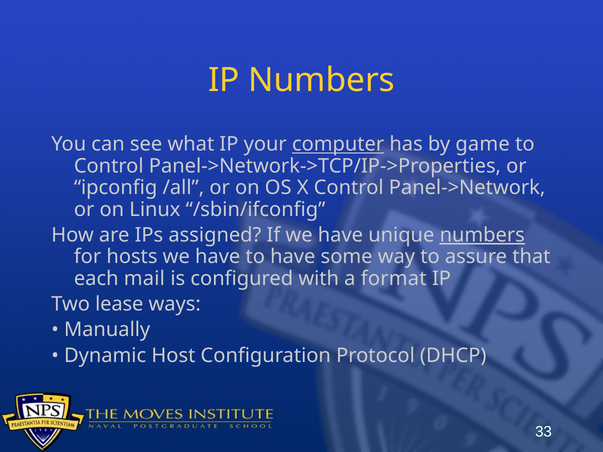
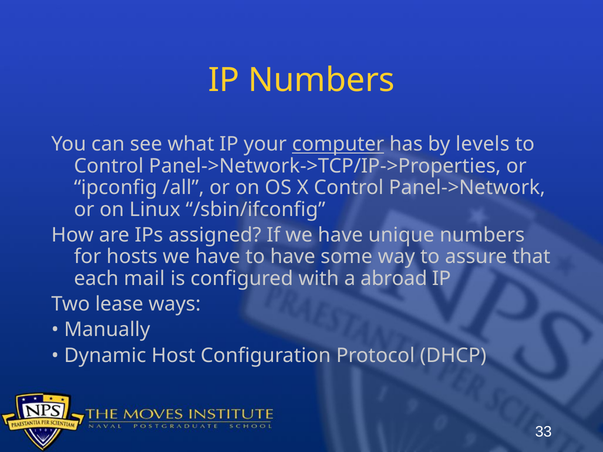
game: game -> levels (483, 144)
numbers underline: present -> none (482, 235)
format: format -> abroad (394, 279)
